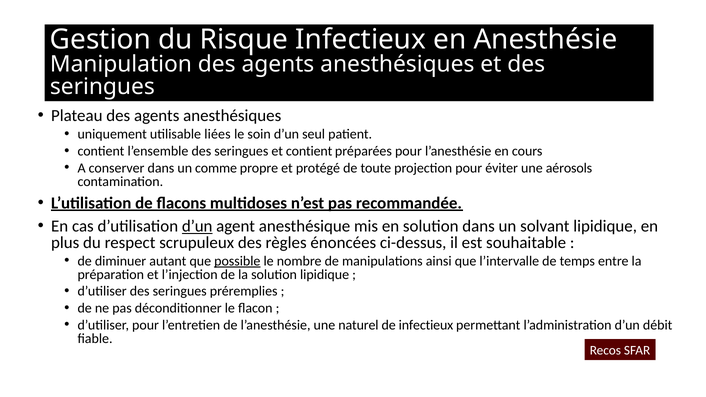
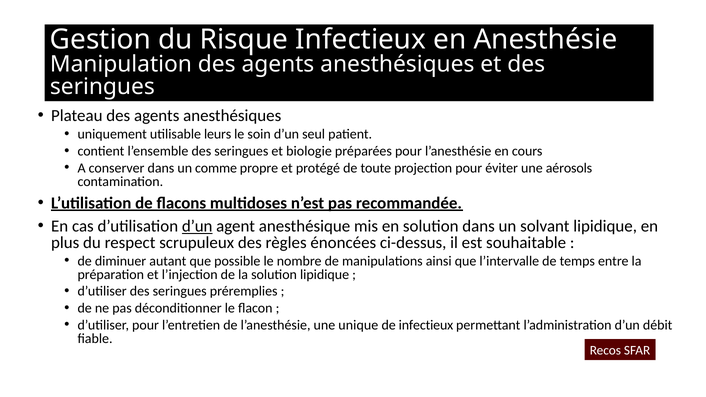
liées: liées -> leurs (218, 134)
et contient: contient -> biologie (309, 151)
possible underline: present -> none (237, 261)
naturel: naturel -> unique (358, 325)
